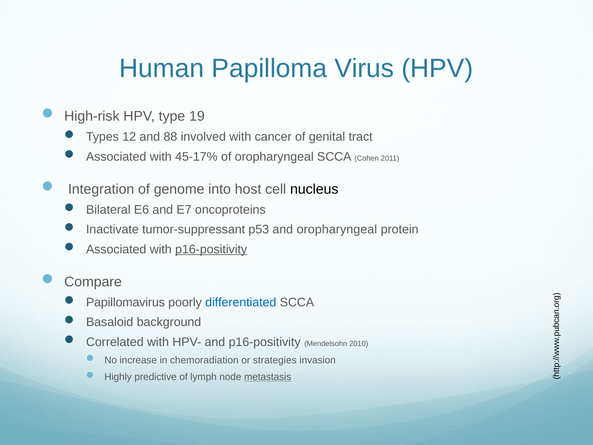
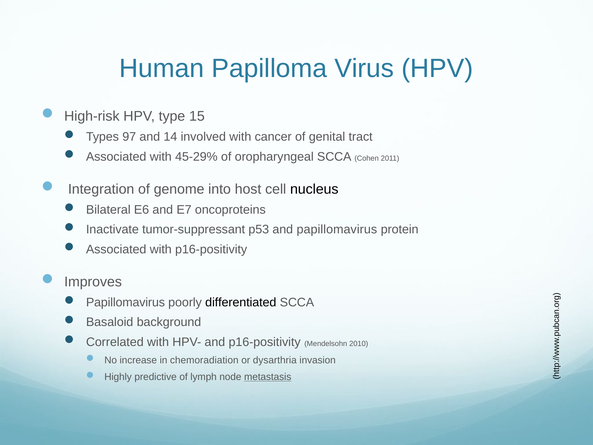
19: 19 -> 15 (197, 116)
12: 12 -> 97 (129, 137)
88: 88 -> 14 (170, 137)
45-17%: 45-17% -> 45-29% (196, 157)
and oropharyngeal: oropharyngeal -> papillomavirus (337, 229)
p16-positivity underline: present -> none (211, 249)
Compare: Compare -> Improves (93, 282)
differentiated colour: blue -> black (241, 302)
strategies: strategies -> dysarthria (275, 360)
